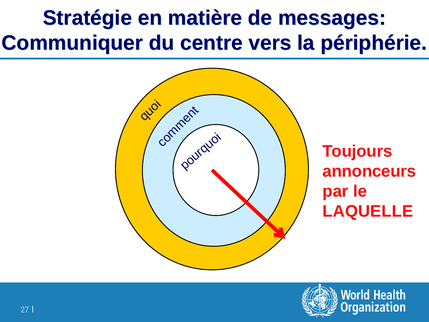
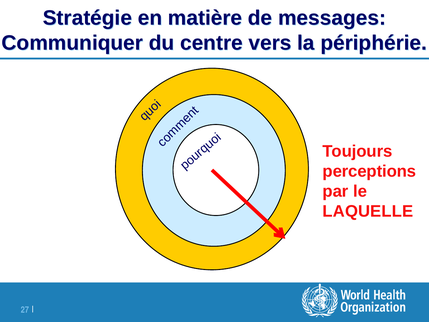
annonceurs: annonceurs -> perceptions (369, 171)
